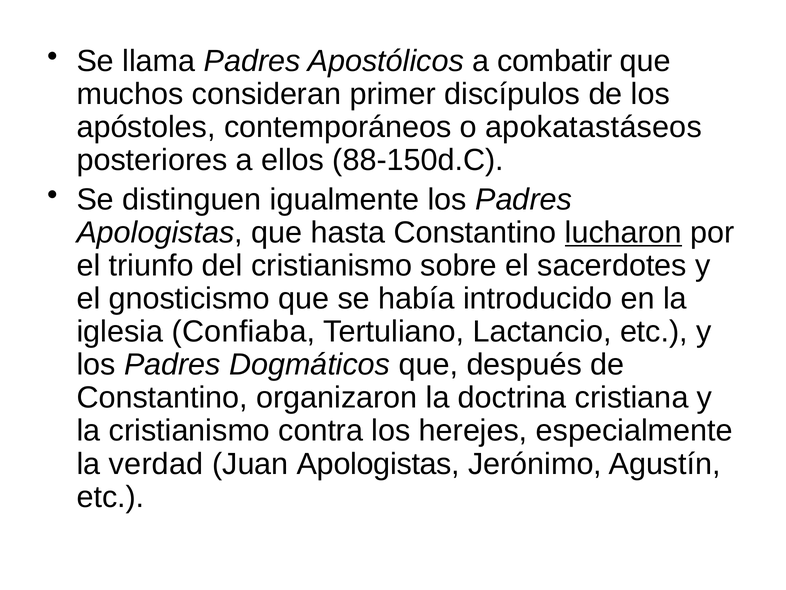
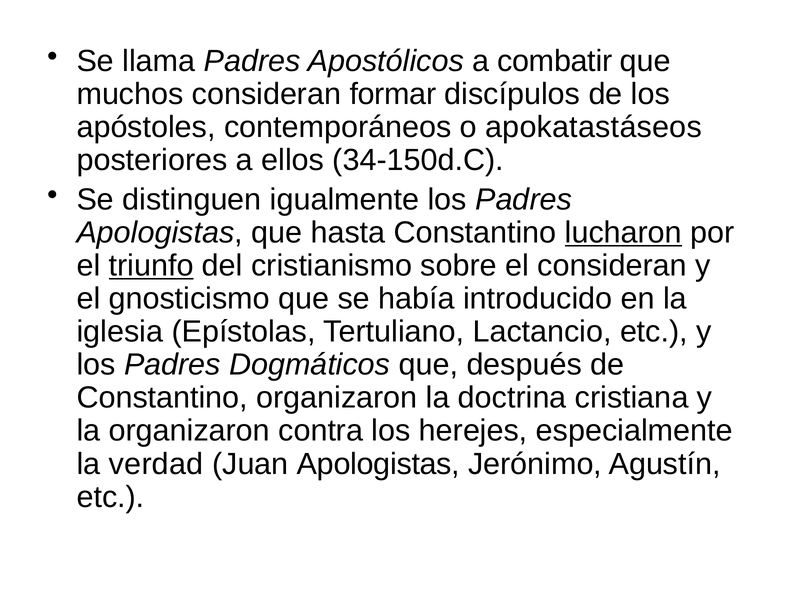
primer: primer -> formar (393, 94)
88-150d.C: 88-150d.C -> 34-150d.C (418, 160)
triunfo underline: none -> present (151, 265)
el sacerdotes: sacerdotes -> consideran (612, 265)
Confiaba: Confiaba -> Epístolas (244, 331)
la cristianismo: cristianismo -> organizaron (189, 431)
